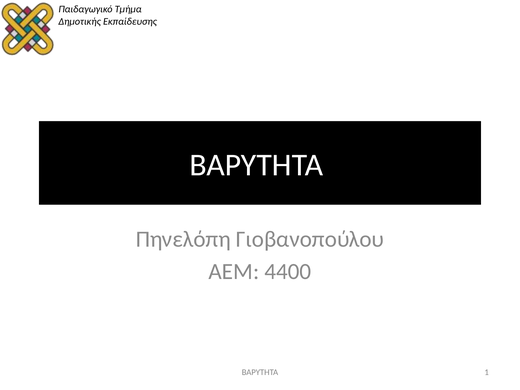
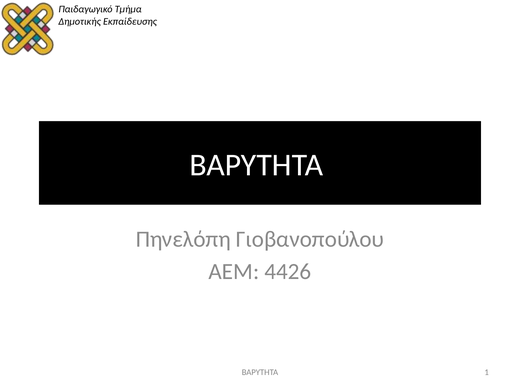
4400: 4400 -> 4426 (288, 271)
